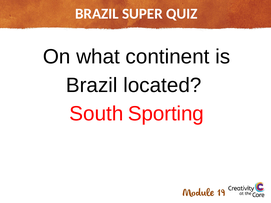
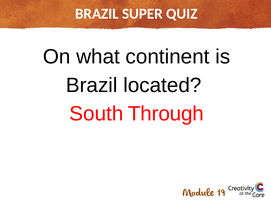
Sporting: Sporting -> Through (166, 114)
